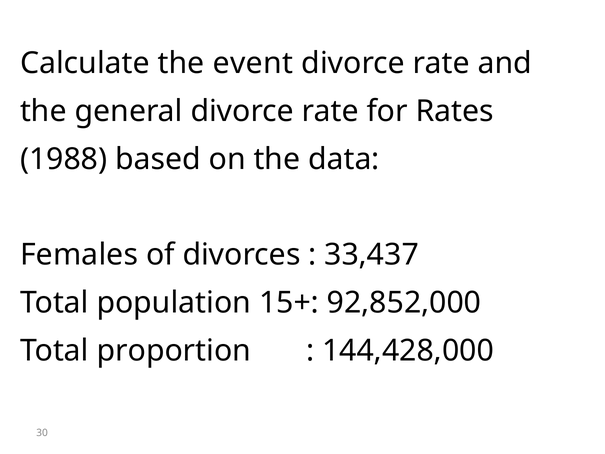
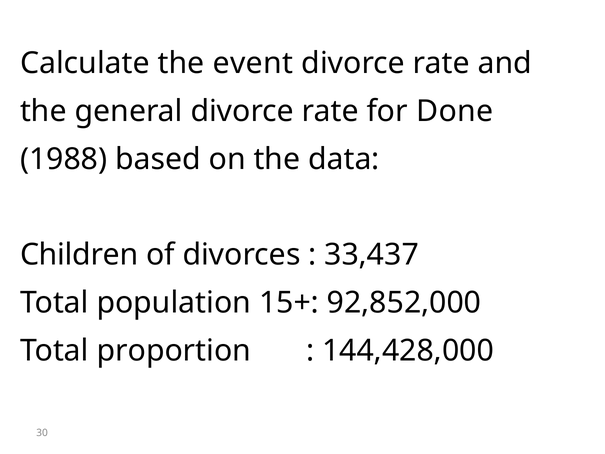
Rates: Rates -> Done (455, 111)
Females: Females -> Children (79, 255)
